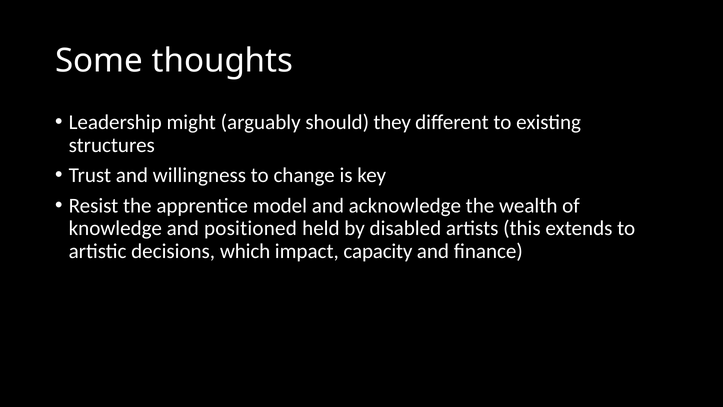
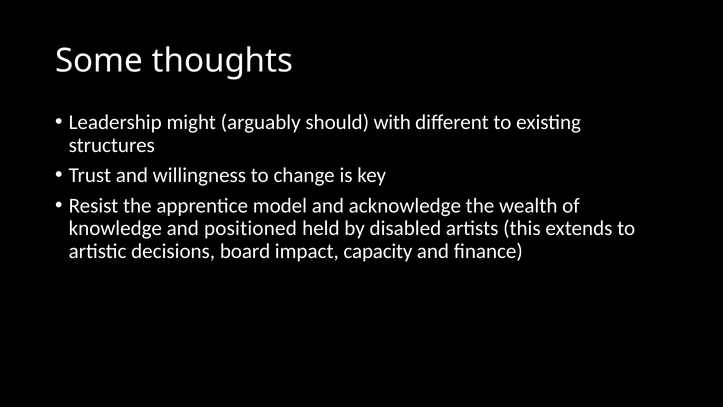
they: they -> with (392, 122)
which: which -> board (245, 251)
